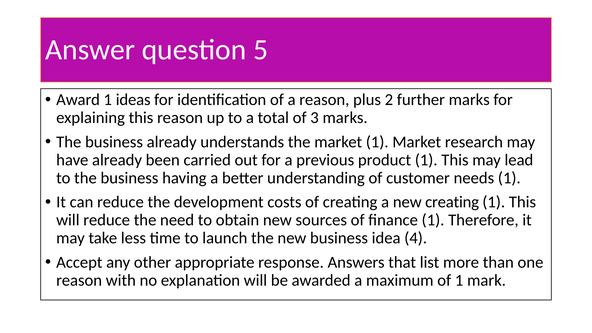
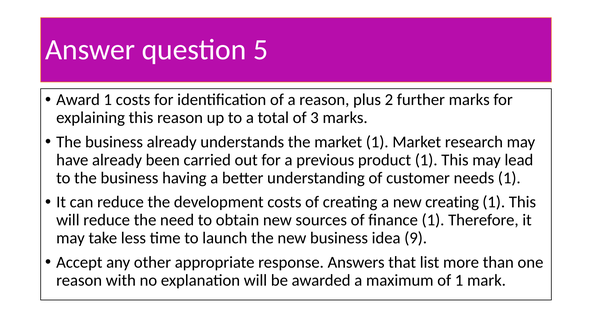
1 ideas: ideas -> costs (133, 100)
4: 4 -> 9 (416, 238)
